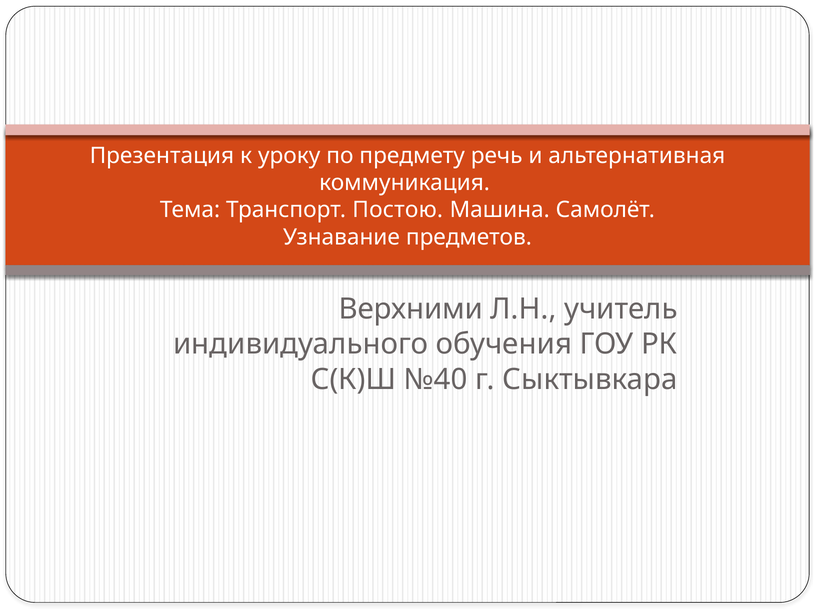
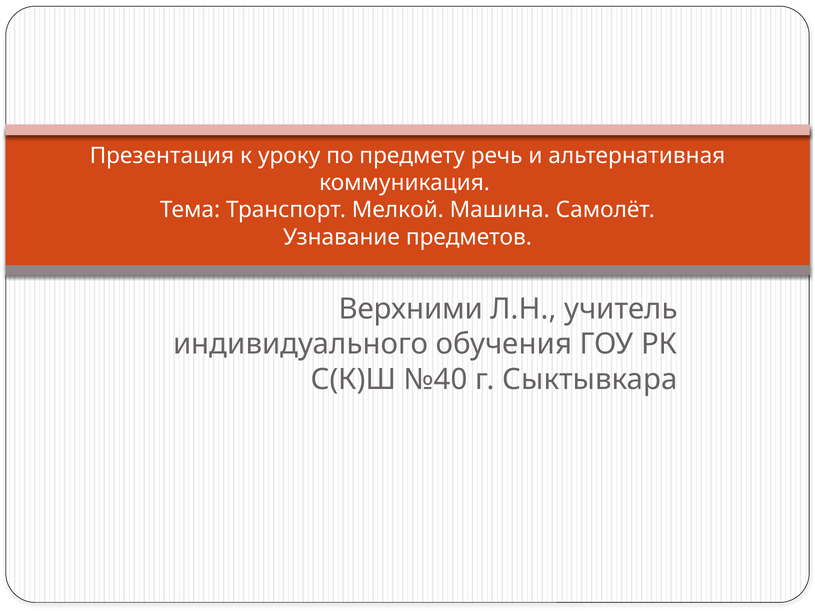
Постою: Постою -> Мелкой (398, 210)
